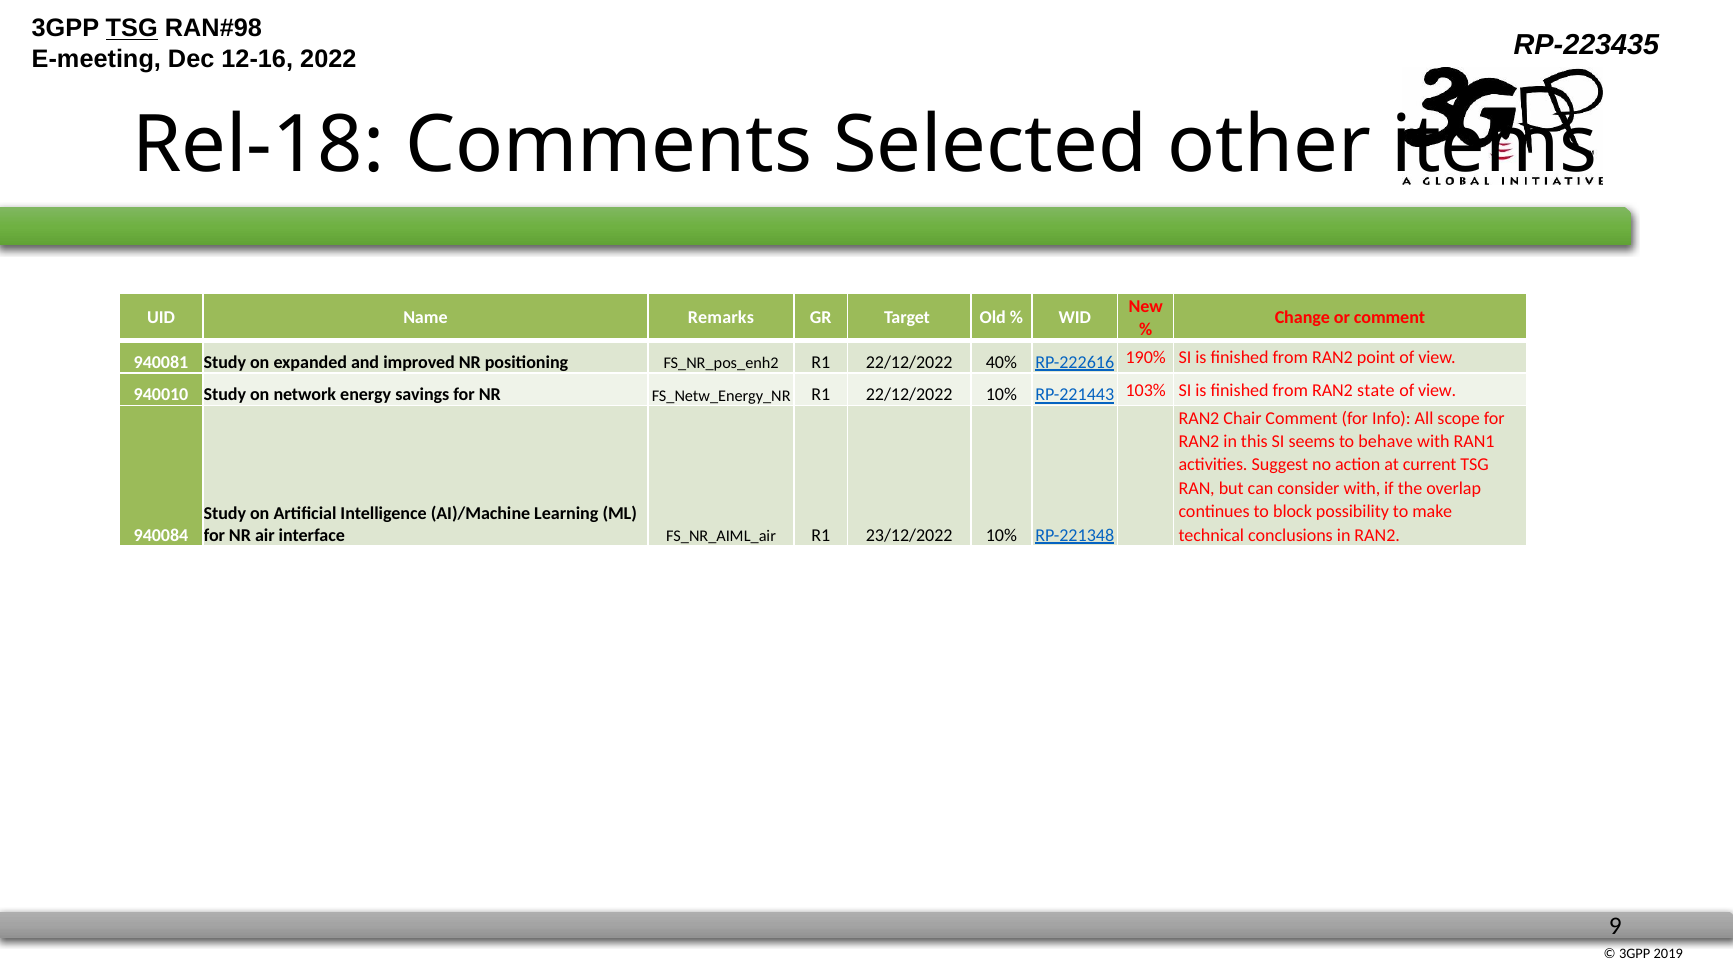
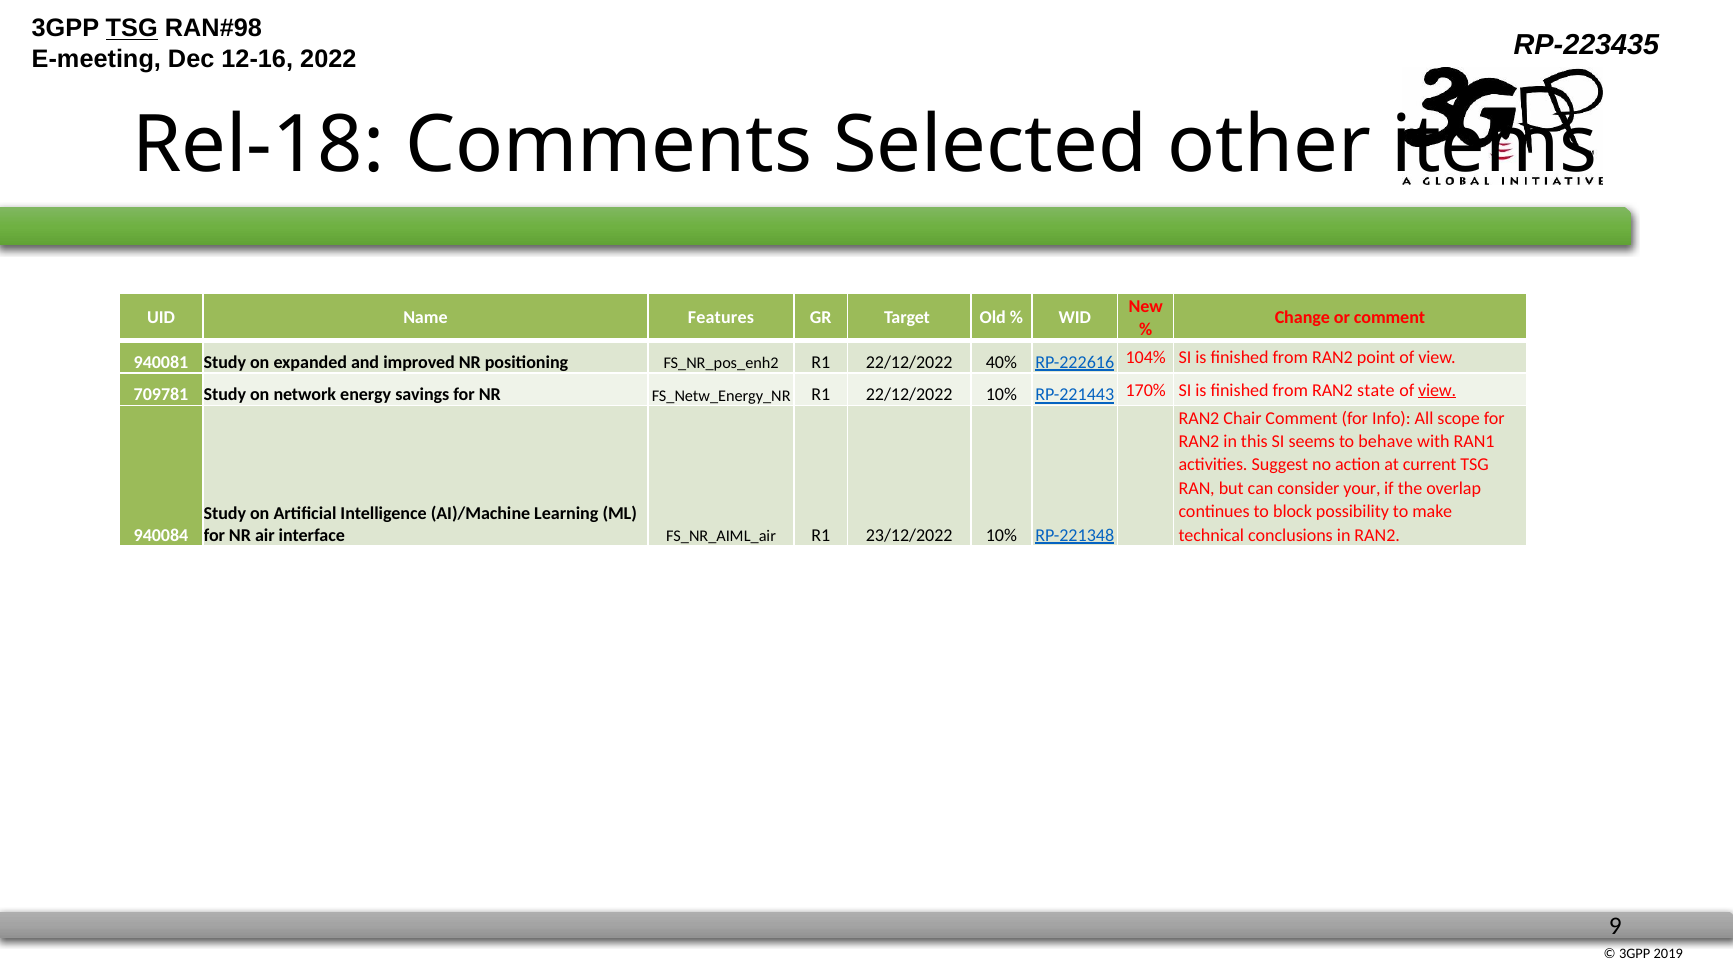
Remarks: Remarks -> Features (721, 318)
190%: 190% -> 104% (1146, 358)
940010: 940010 -> 709781 (161, 395)
103%: 103% -> 170% (1146, 390)
view underline: none -> present (1437, 390)
consider with: with -> your (1362, 488)
